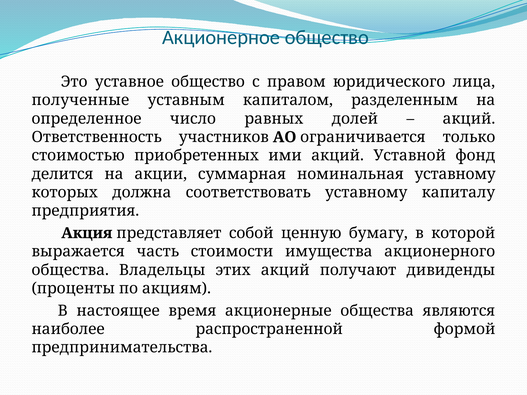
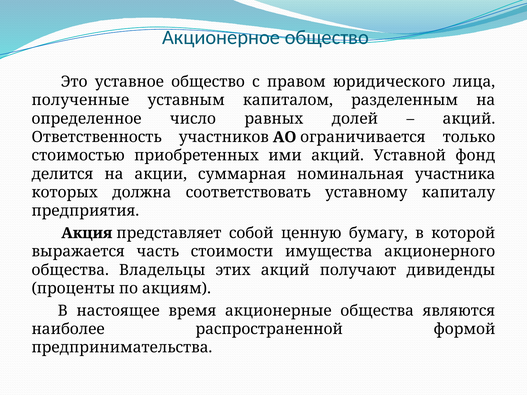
номинальная уставному: уставному -> участника (455, 174)
